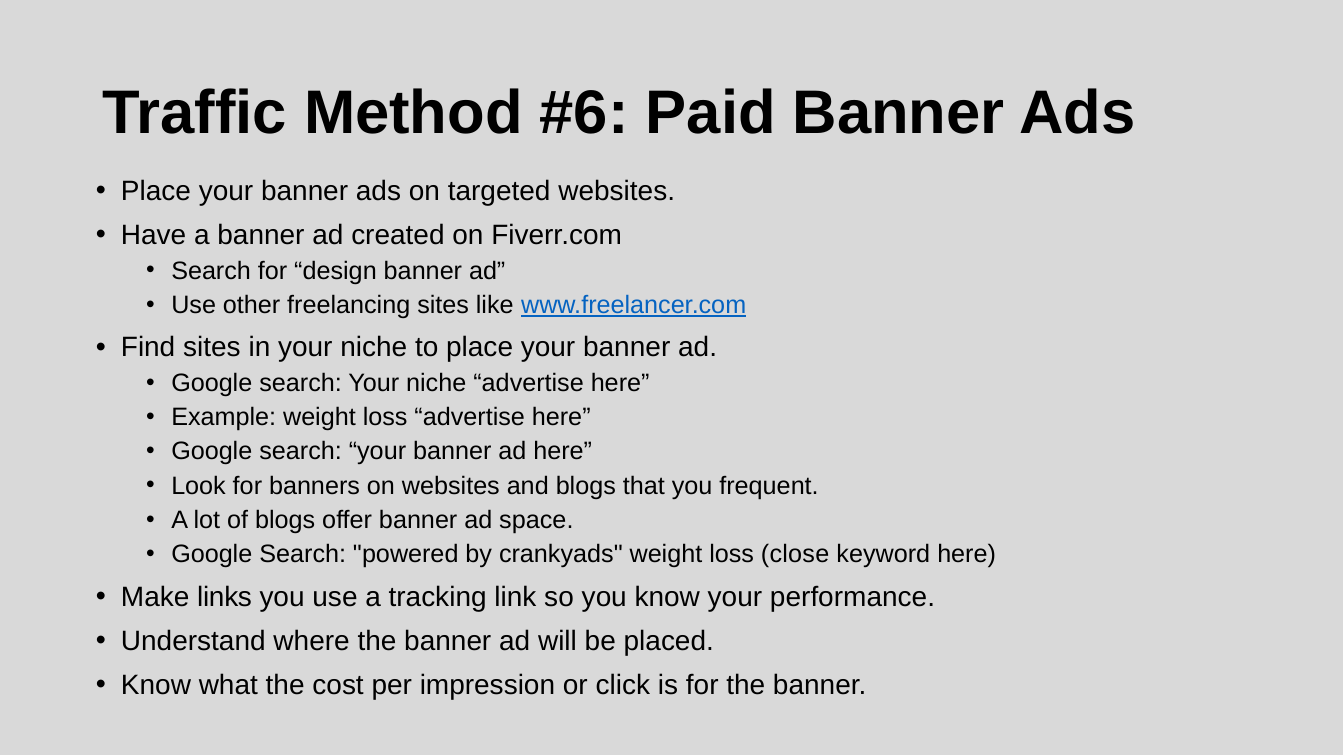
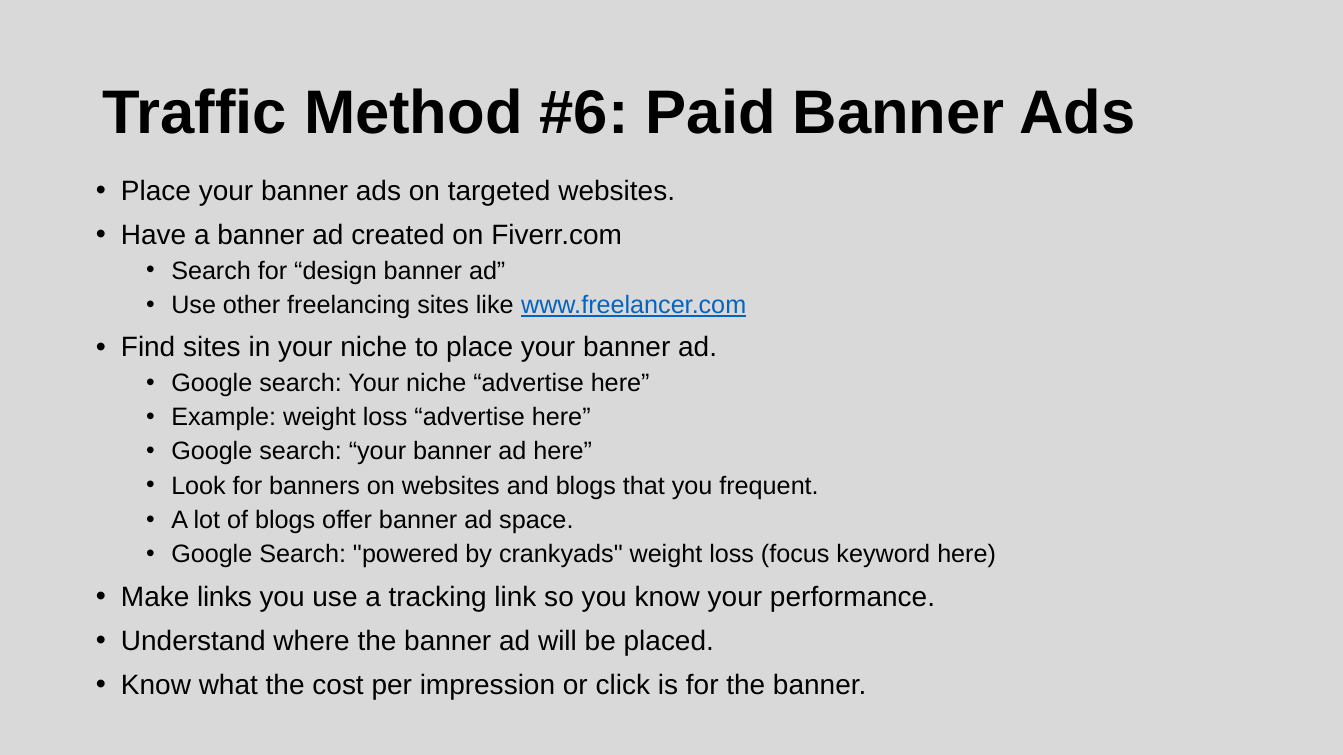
close: close -> focus (795, 554)
